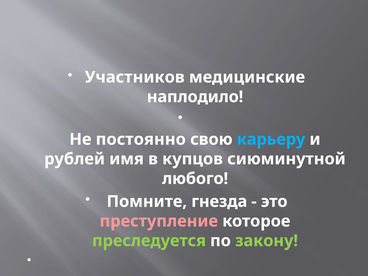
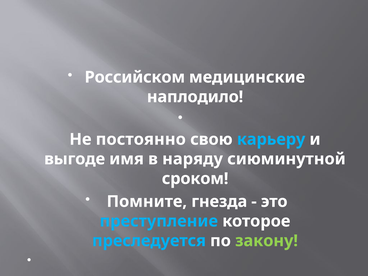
Участников: Участников -> Российском (135, 77)
рублей: рублей -> выгоде (75, 159)
купцов: купцов -> наряду (193, 159)
любого: любого -> сроком (195, 179)
преступление colour: pink -> light blue (159, 221)
преследуется colour: light green -> light blue (149, 241)
